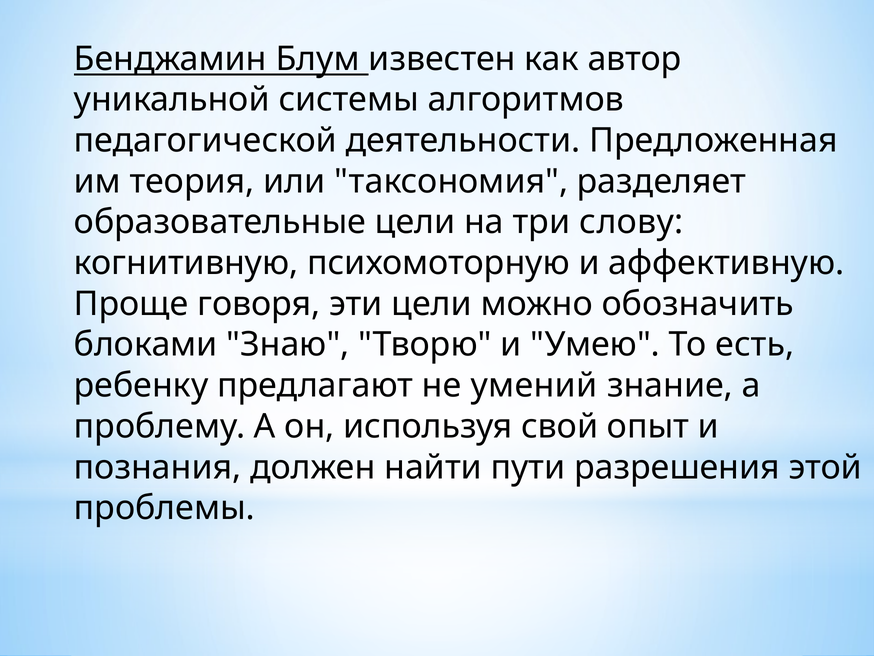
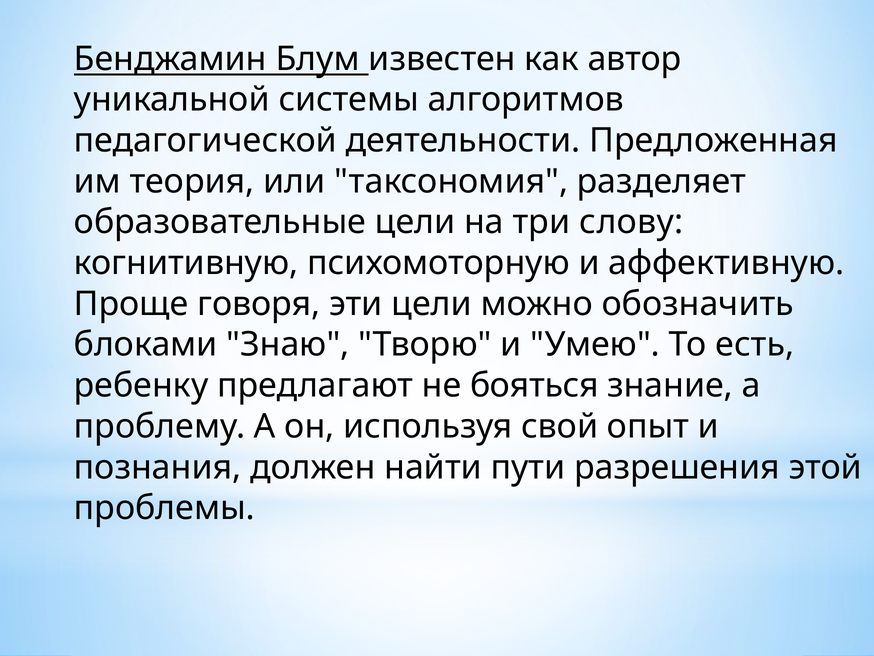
умений: умений -> бояться (534, 385)
